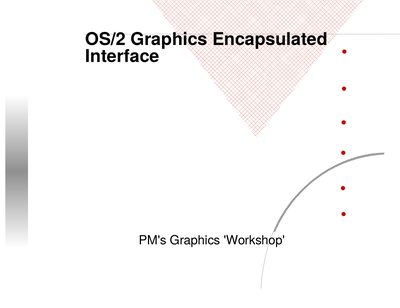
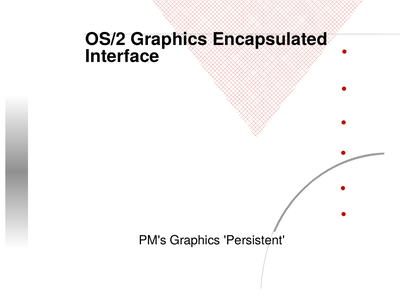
Workshop: Workshop -> Persistent (254, 241)
